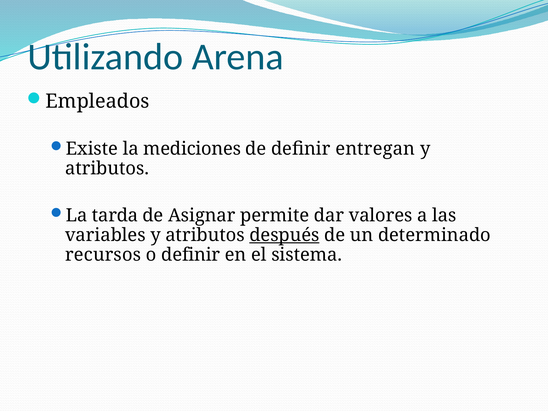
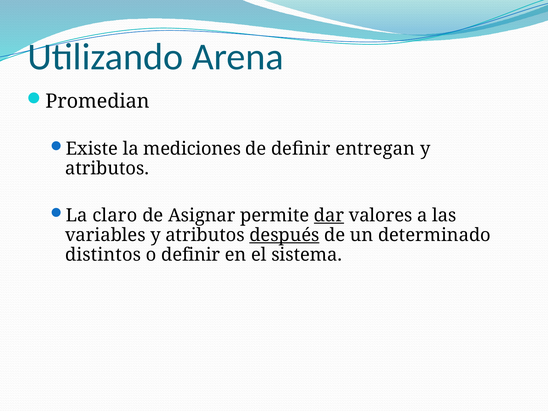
Empleados: Empleados -> Promedian (98, 101)
tarda: tarda -> claro (115, 215)
dar underline: none -> present (329, 215)
recursos: recursos -> distintos (103, 255)
